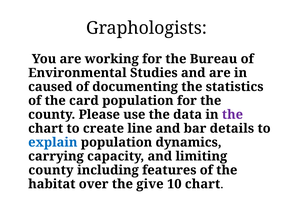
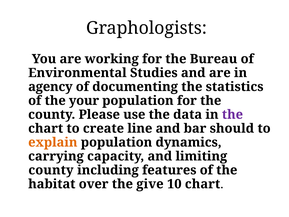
caused: caused -> agency (50, 87)
card: card -> your (84, 101)
details: details -> should (232, 128)
explain colour: blue -> orange (53, 142)
